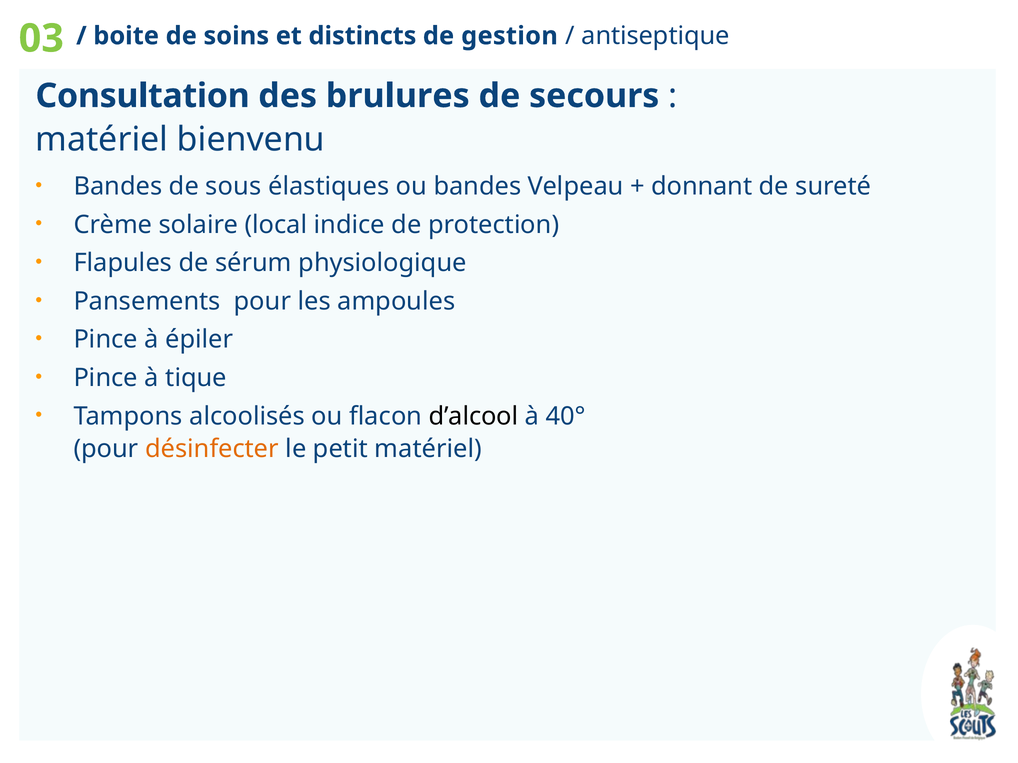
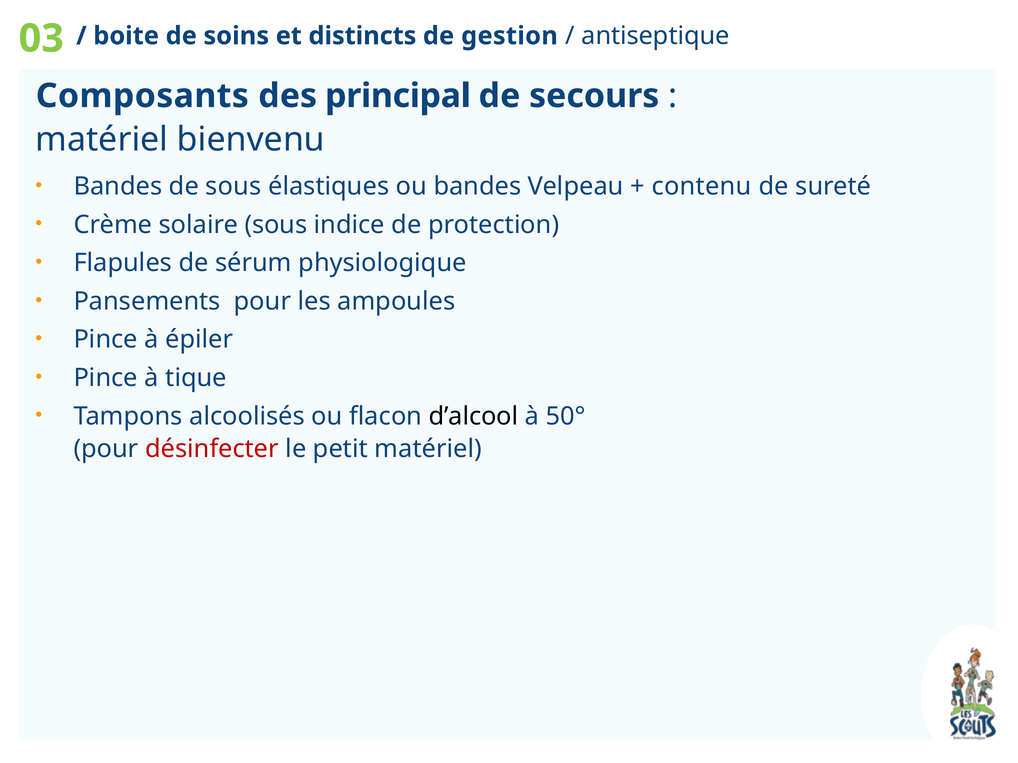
Consultation: Consultation -> Composants (142, 96)
brulures: brulures -> principal (398, 96)
donnant: donnant -> contenu (702, 187)
solaire local: local -> sous (276, 225)
40°: 40° -> 50° (566, 416)
désinfecter colour: orange -> red (212, 449)
